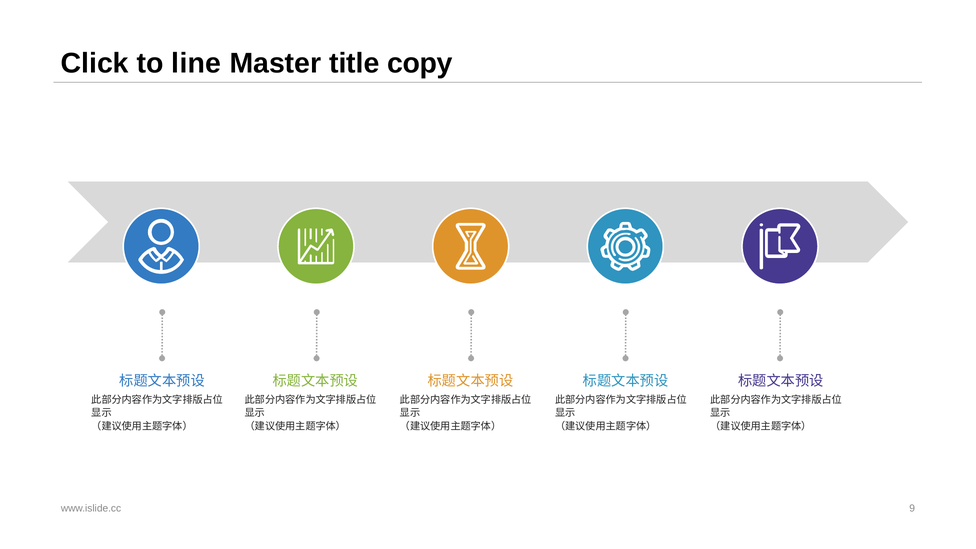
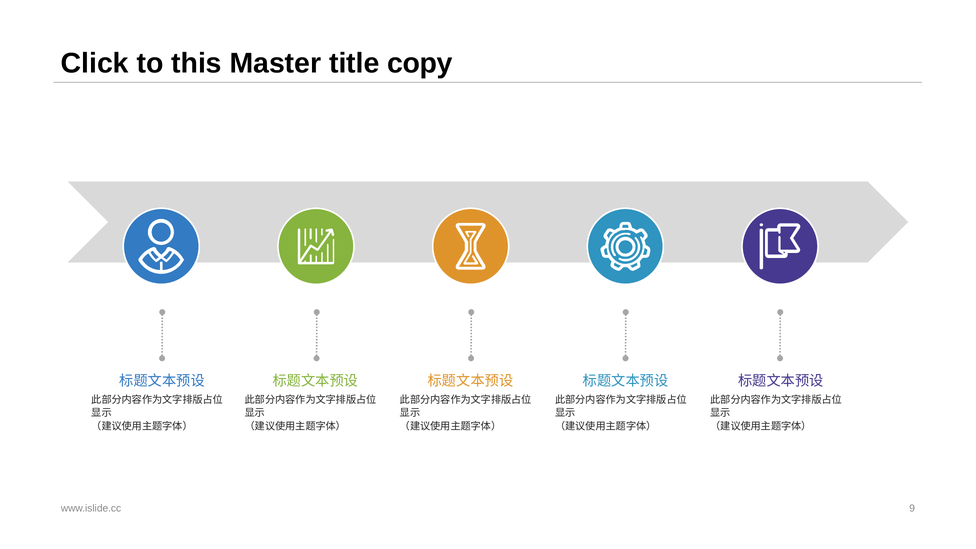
line: line -> this (197, 63)
